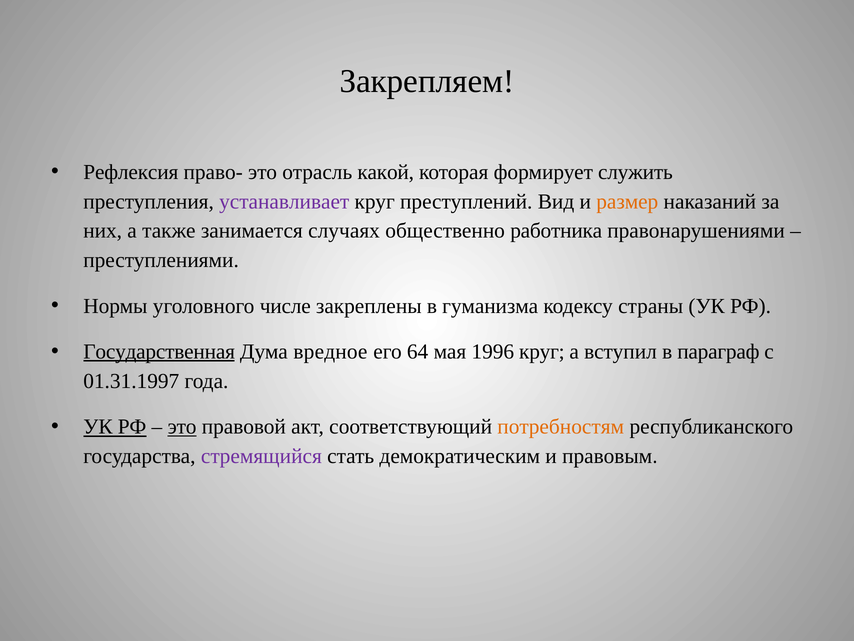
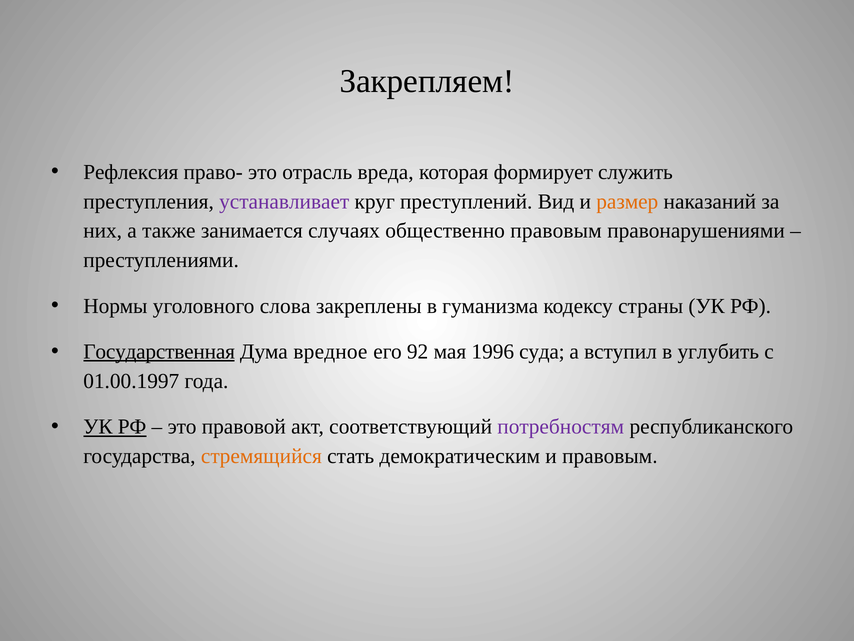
какой: какой -> вреда (386, 172)
общественно работника: работника -> правовым (556, 231)
числе: числе -> слова (285, 306)
64: 64 -> 92 (418, 351)
1996 круг: круг -> суда (542, 351)
параграф: параграф -> углубить (718, 351)
01.31.1997: 01.31.1997 -> 01.00.1997 (131, 381)
это underline: present -> none (182, 426)
потребностям colour: orange -> purple (561, 426)
стремящийся colour: purple -> orange (261, 456)
